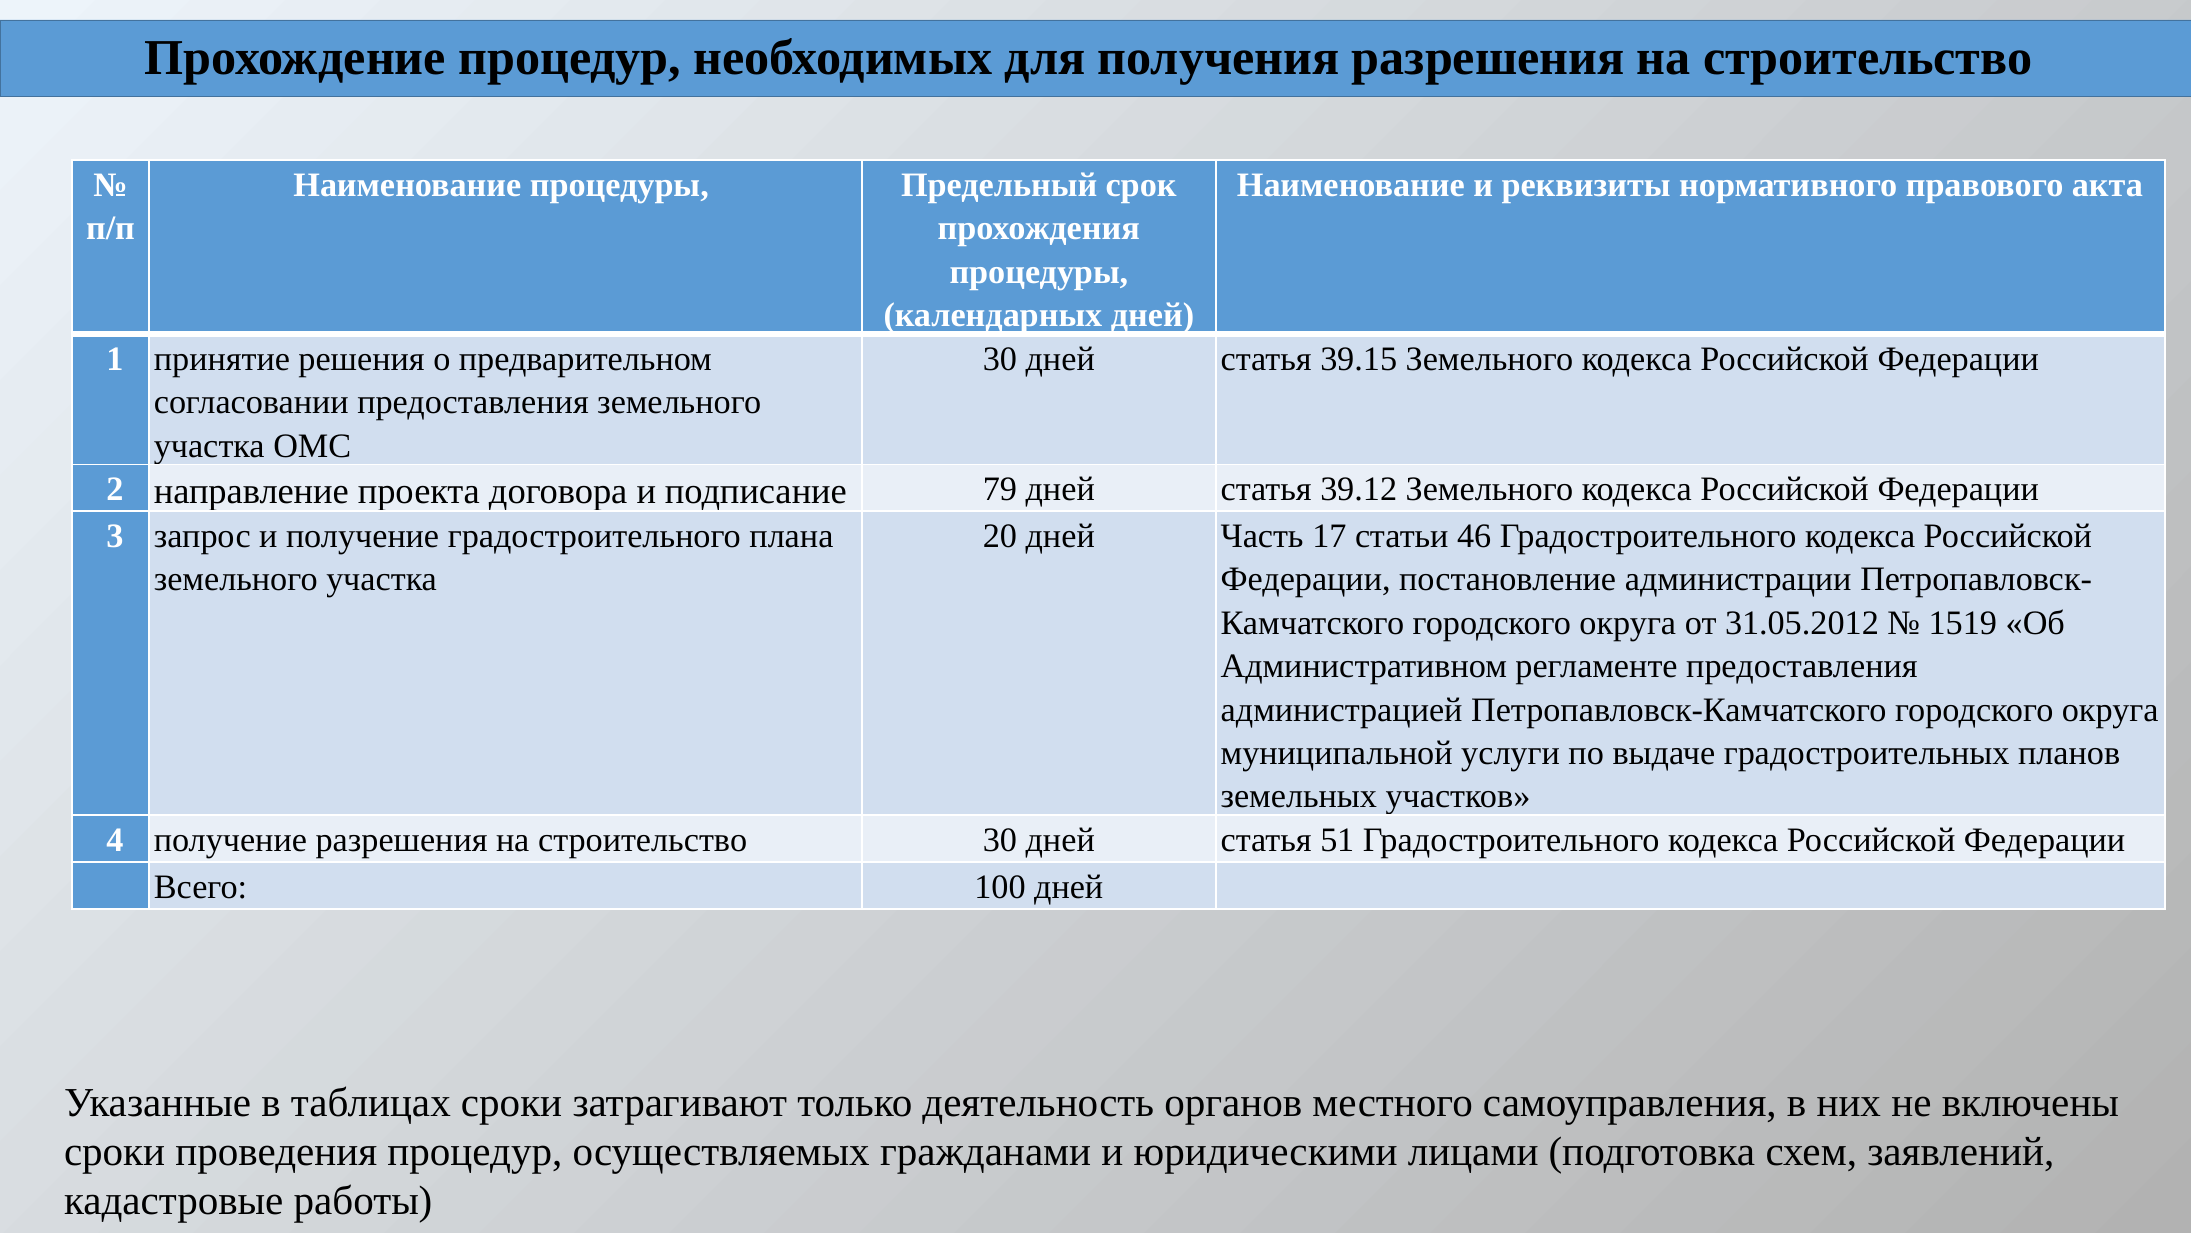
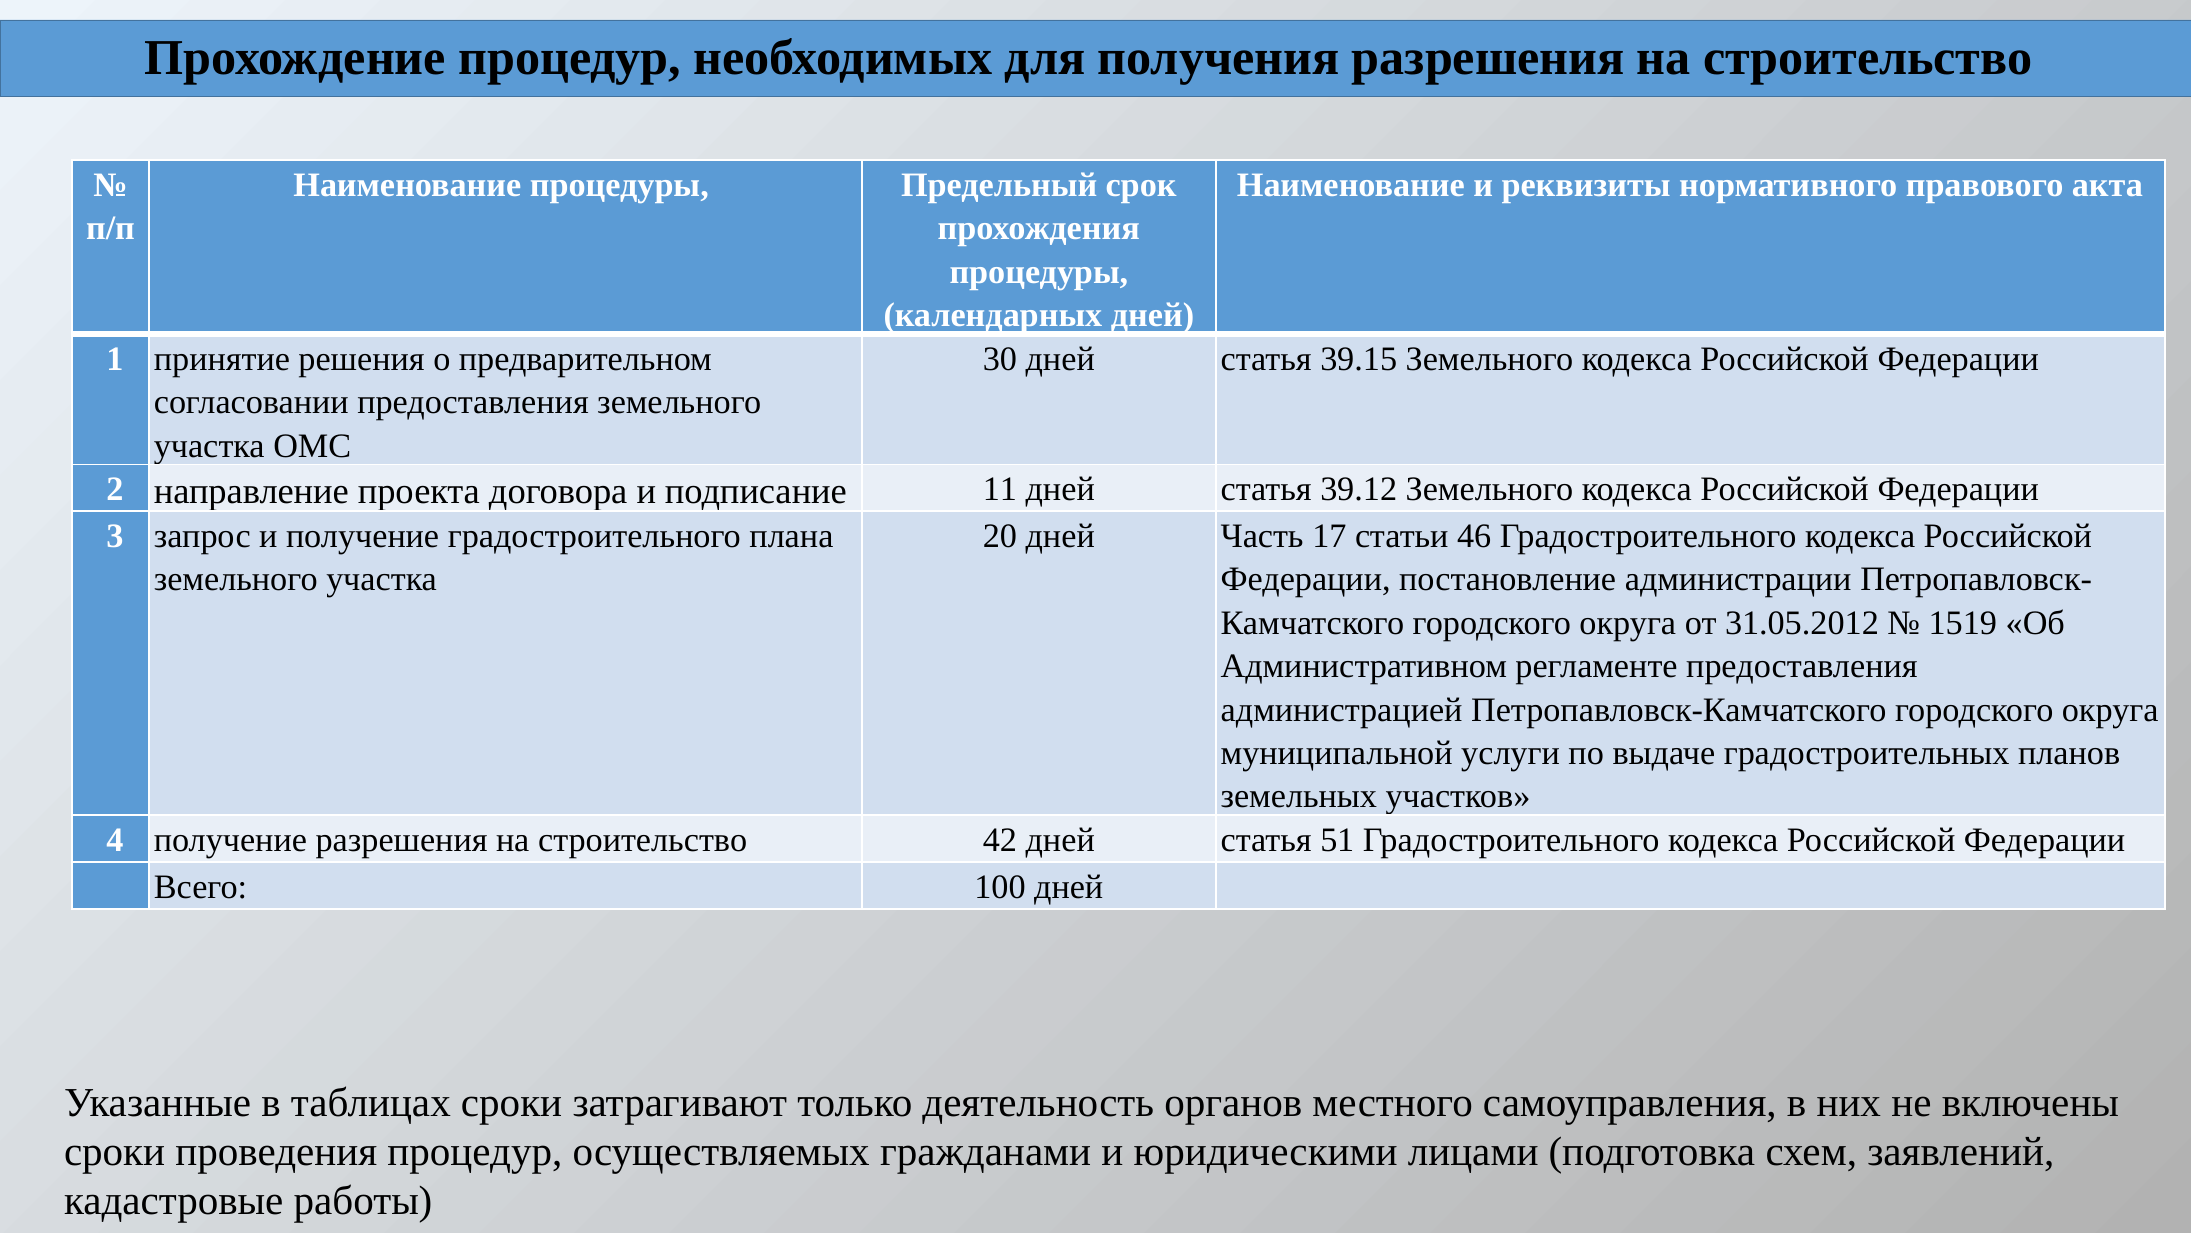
79: 79 -> 11 (1000, 489)
строительство 30: 30 -> 42 (1000, 840)
